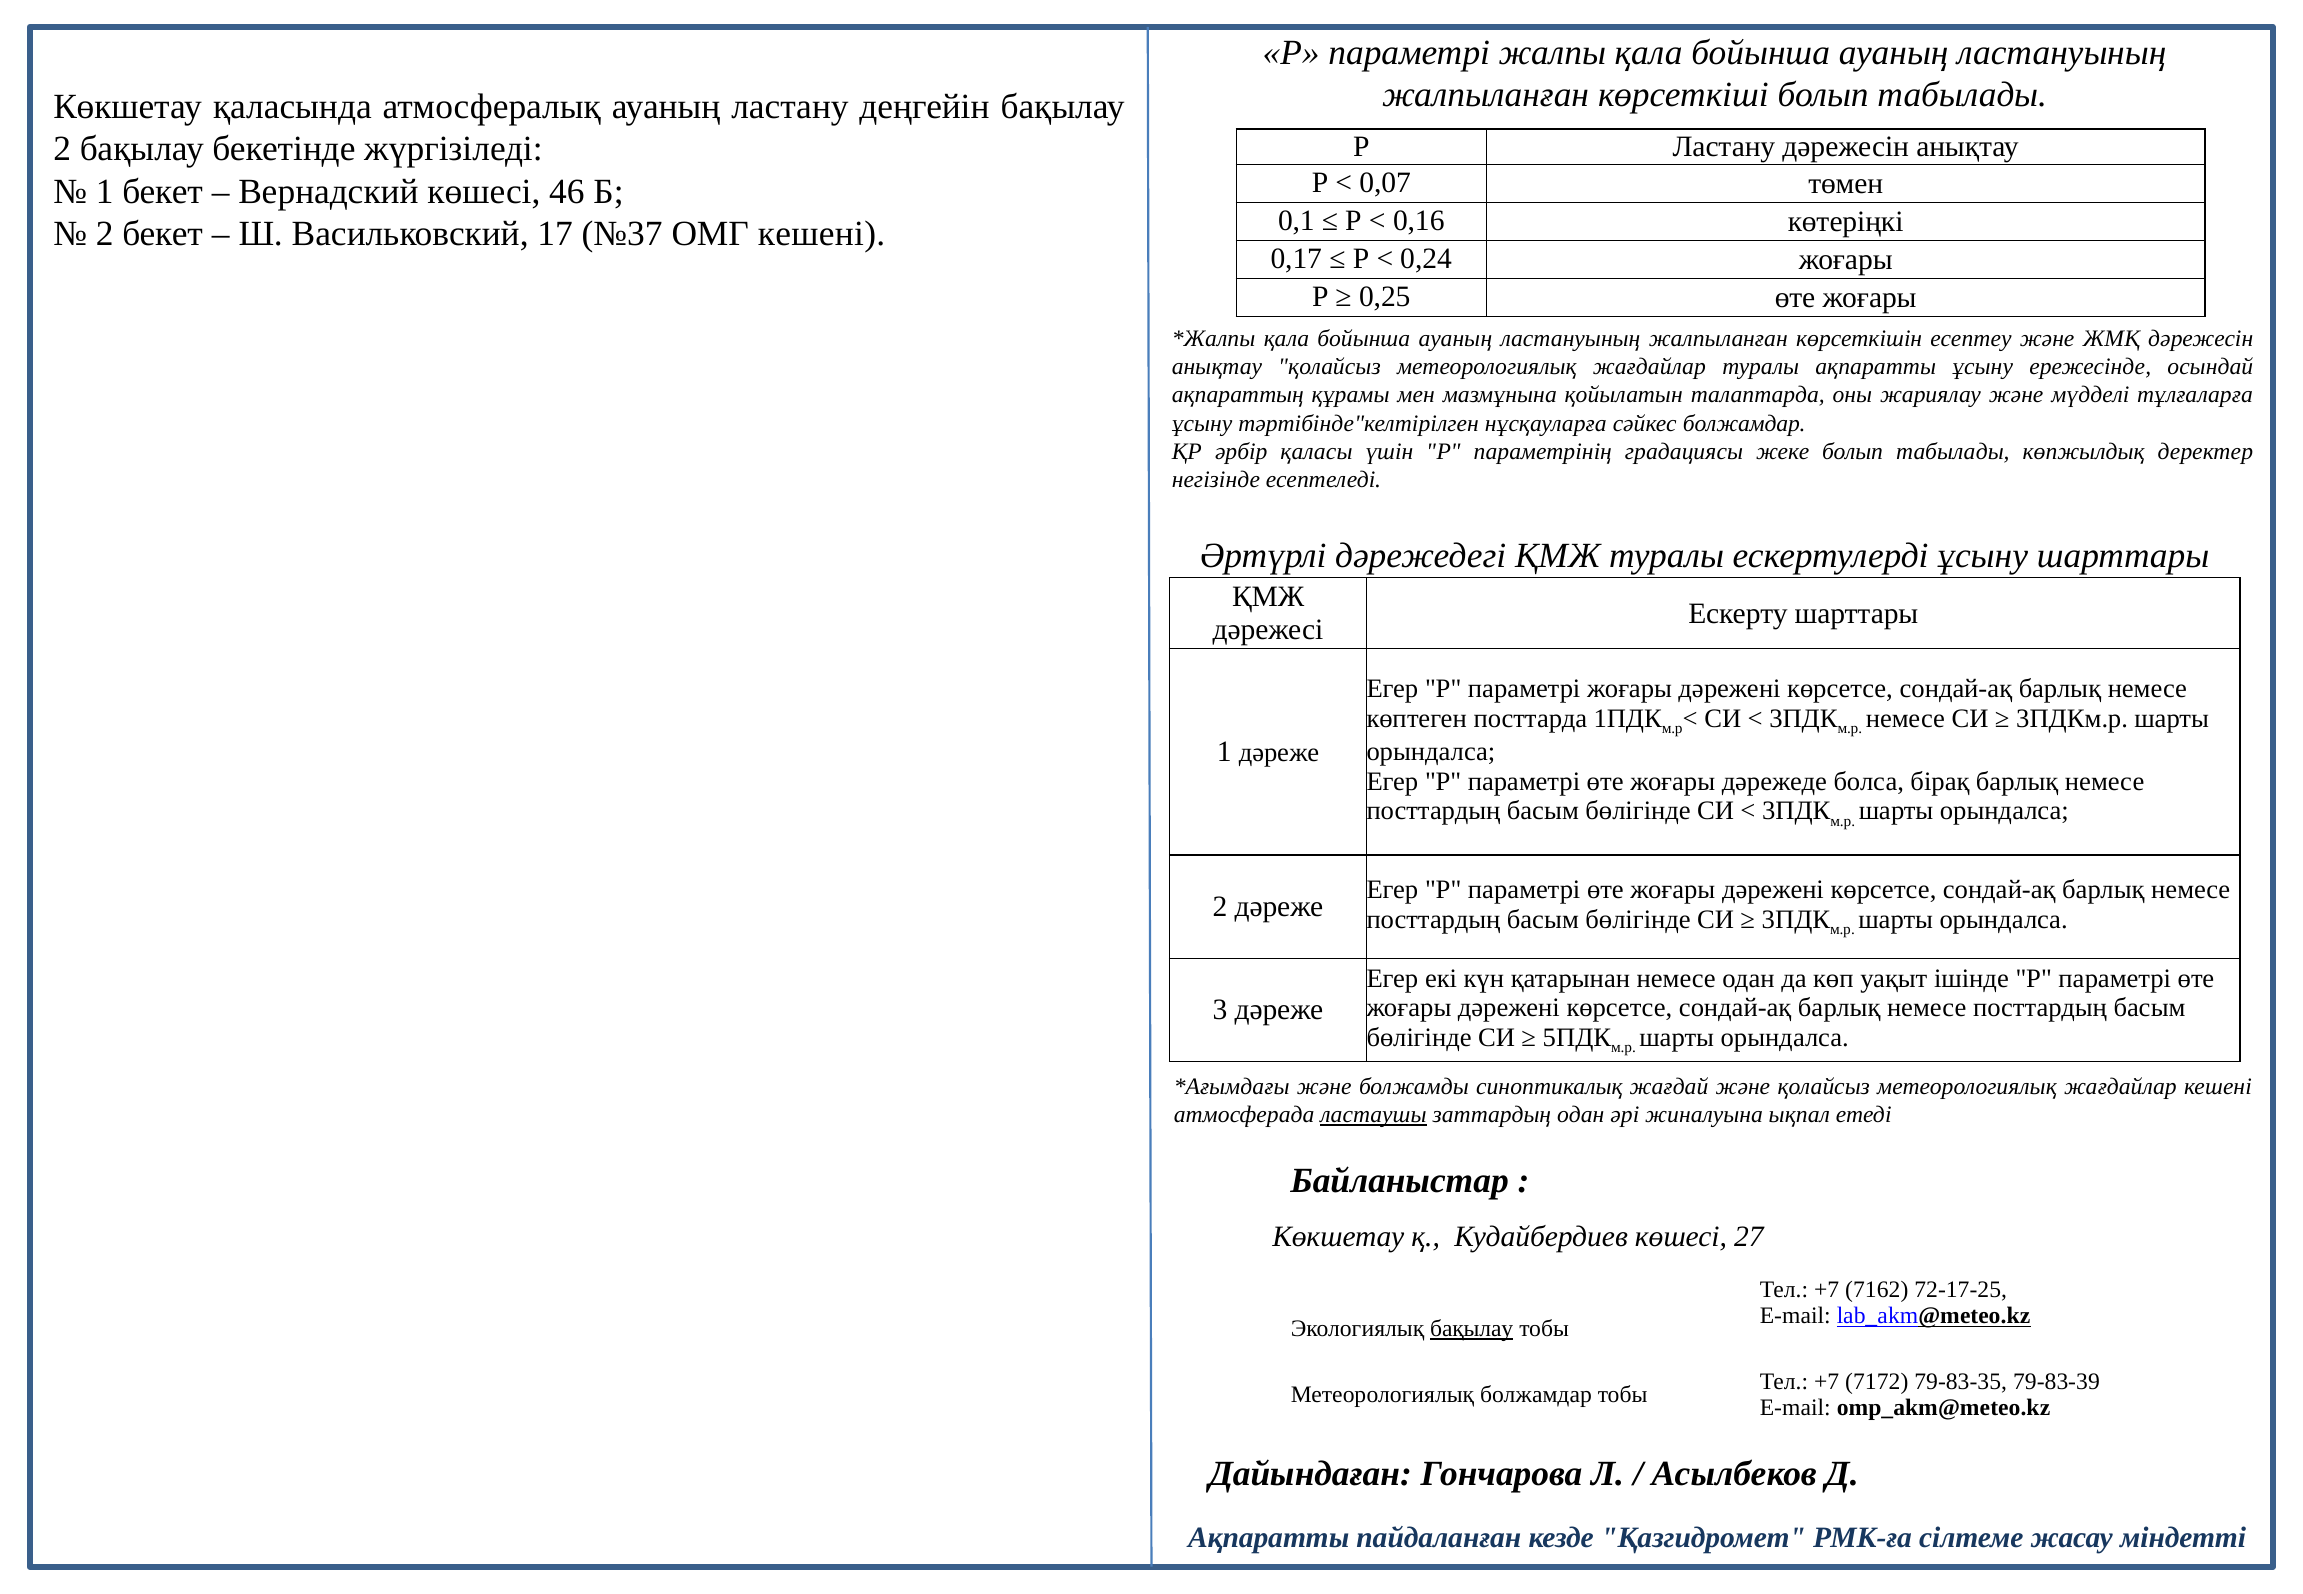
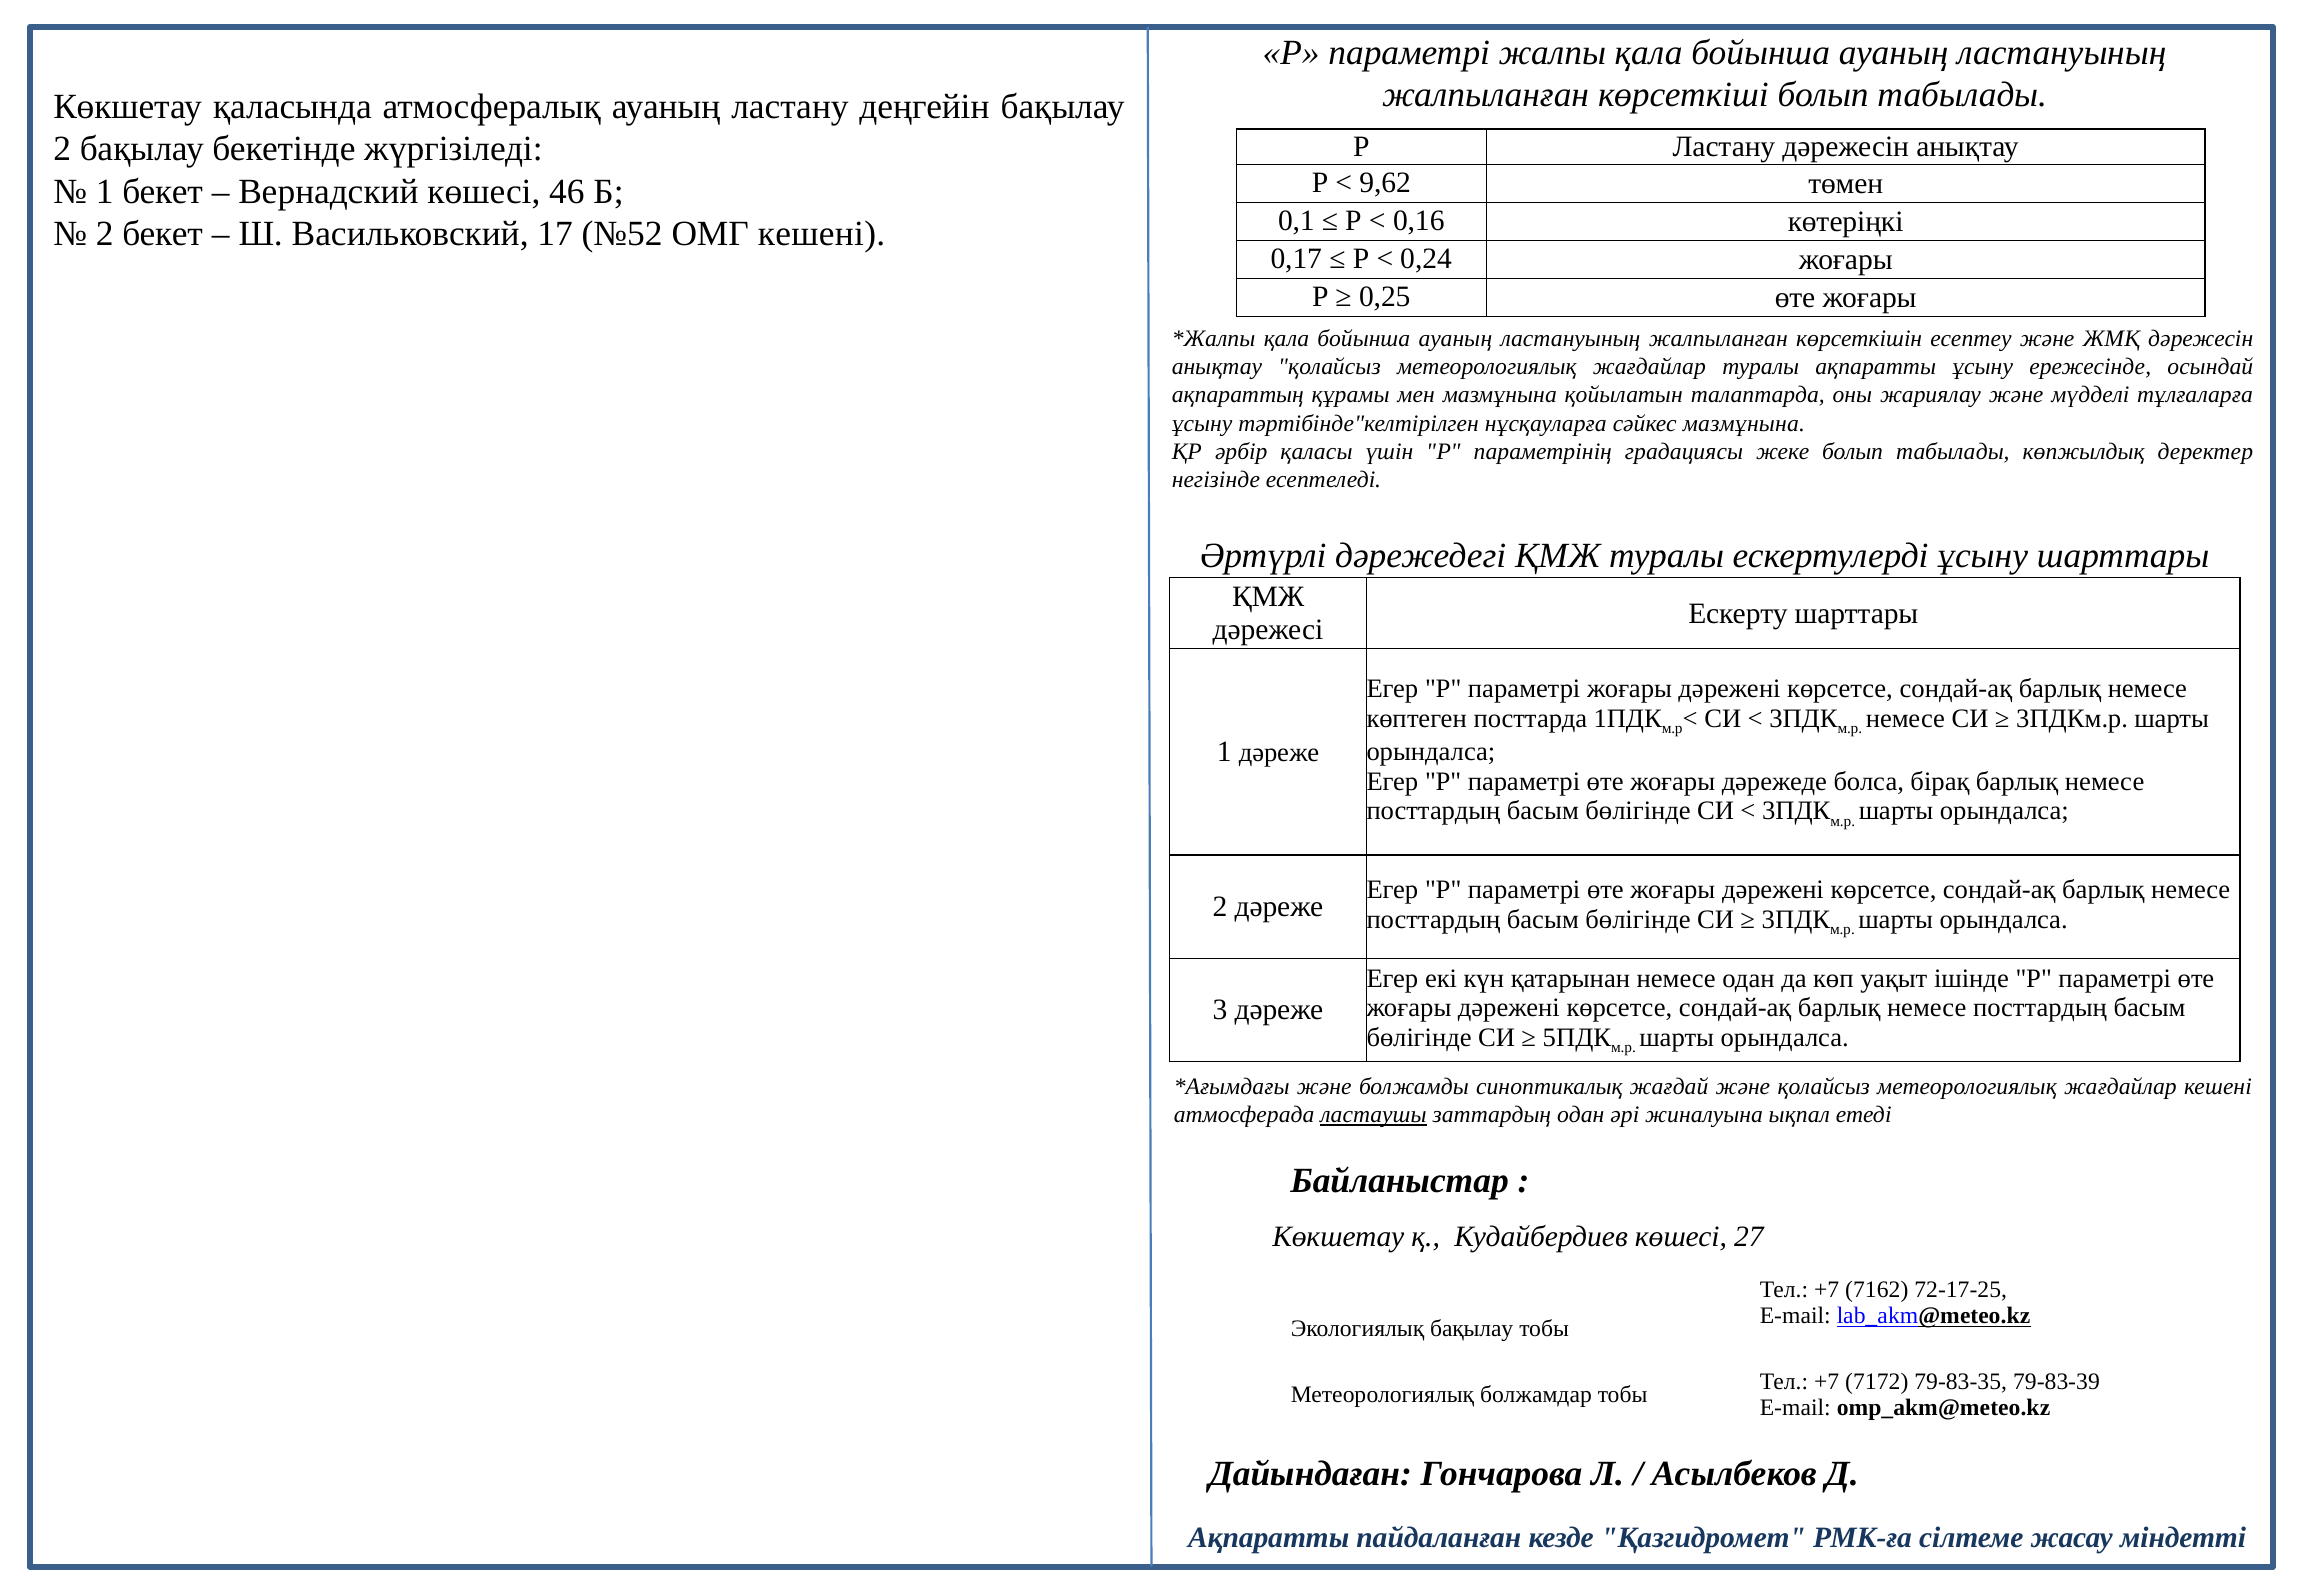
0,07: 0,07 -> 9,62 (1385, 183)
№37: №37 -> №52 (622, 234)
сәйкес болжамдар: болжамдар -> мазмұнына (1744, 423)
бақылау underline: present -> none (1472, 1329)
